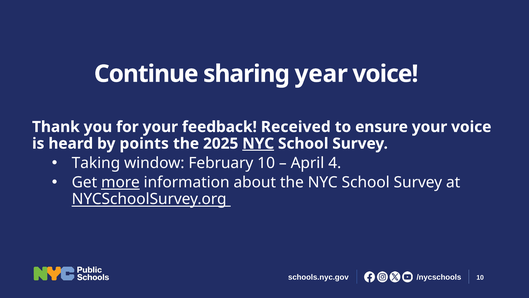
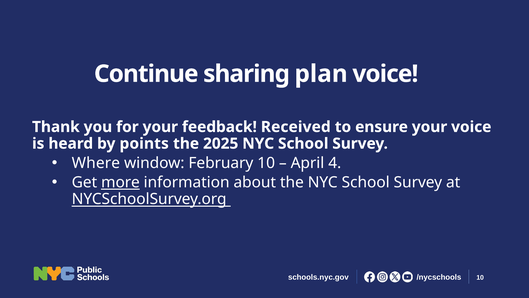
year: year -> plan (321, 74)
NYC underline: present -> none (258, 143)
Taking: Taking -> Where (96, 163)
